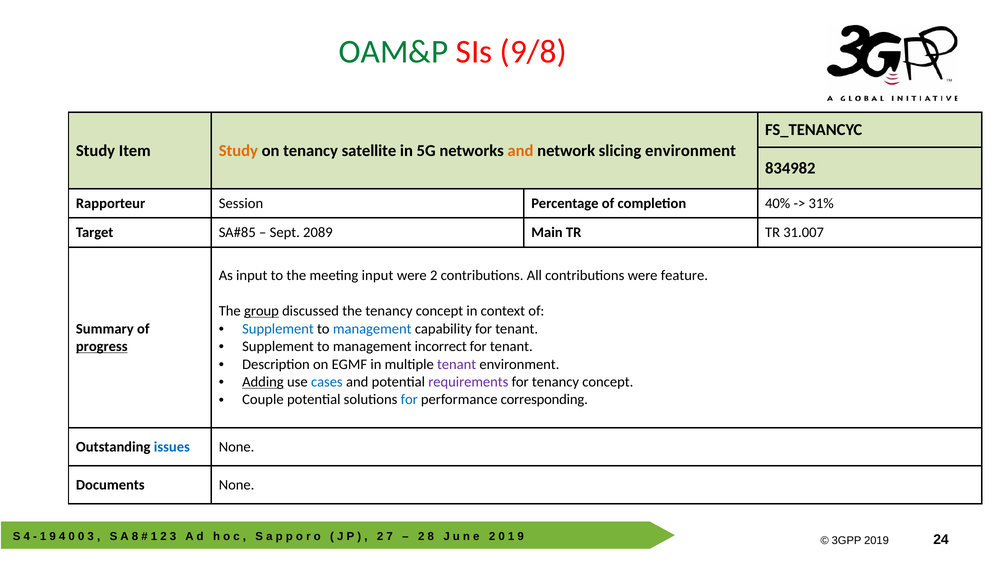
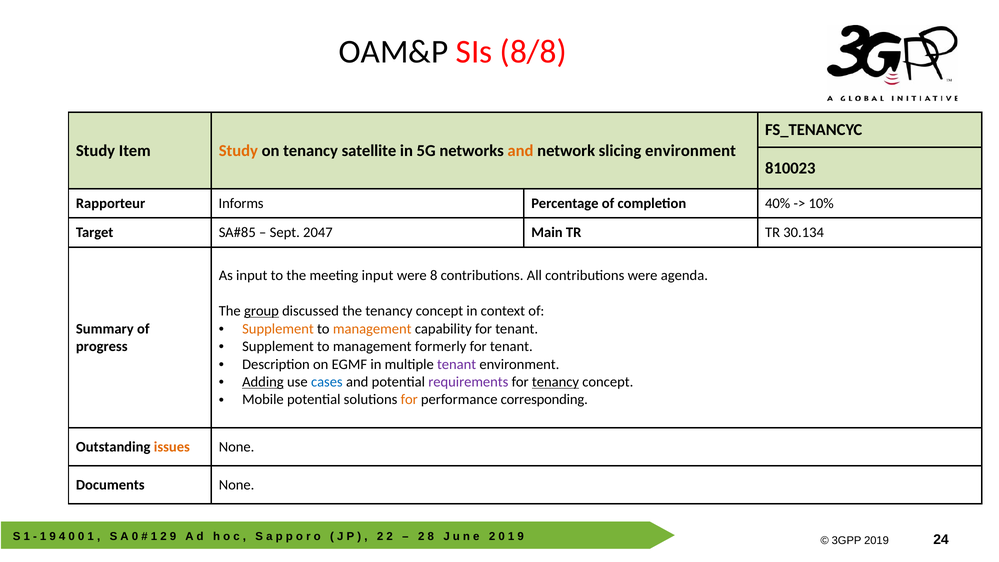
OAM&P colour: green -> black (394, 52)
9/8: 9/8 -> 8/8 (533, 52)
834982: 834982 -> 810023 (790, 168)
Session: Session -> Informs (241, 203)
31%: 31% -> 10% (821, 203)
2089: 2089 -> 2047 (318, 233)
31.007: 31.007 -> 30.134 (804, 233)
were 2: 2 -> 8 (434, 276)
feature: feature -> agenda (684, 276)
Supplement colour: blue -> orange (278, 329)
management colour: blue -> orange (372, 329)
incorrect: incorrect -> formerly (441, 346)
progress underline: present -> none (102, 346)
tenancy underline: none -> present (555, 382)
Couple: Couple -> Mobile (263, 400)
for colour: blue -> orange (409, 400)
issues colour: blue -> orange (172, 447)
4: 4 -> 1 (27, 537)
3: 3 -> 1 (91, 537)
8: 8 -> 0 (135, 537)
3: 3 -> 9 (173, 537)
7: 7 -> 2 (390, 537)
